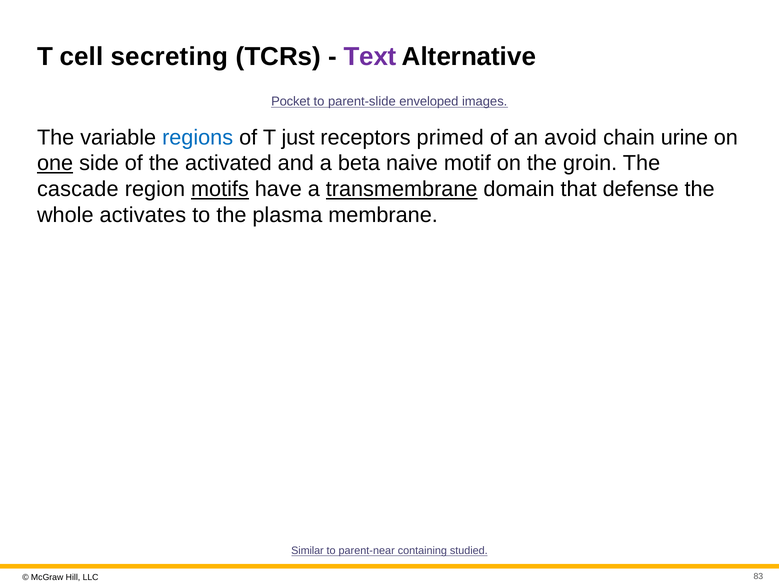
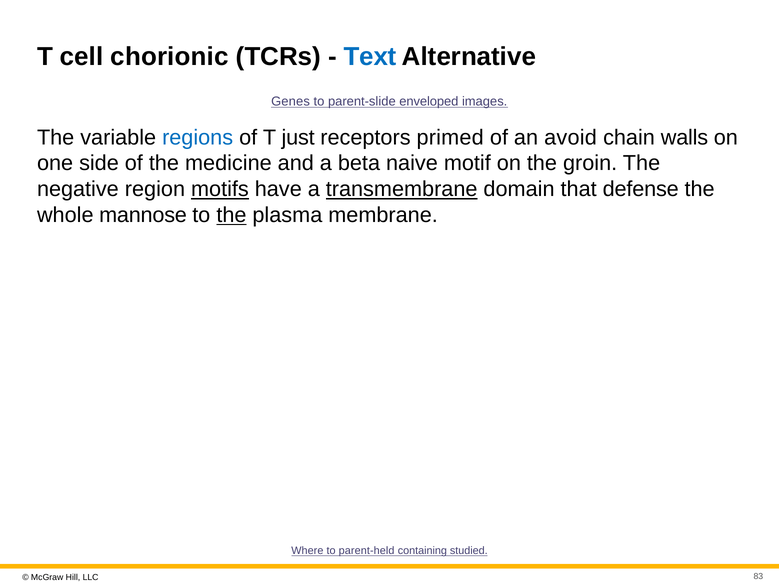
secreting: secreting -> chorionic (170, 57)
Text colour: purple -> blue (370, 57)
Pocket: Pocket -> Genes (291, 101)
urine: urine -> walls (684, 137)
one underline: present -> none (55, 163)
activated: activated -> medicine (228, 163)
cascade: cascade -> negative (78, 189)
activates: activates -> mannose (143, 215)
the underline: none -> present (231, 215)
Similar: Similar -> Where (307, 551)
parent-near: parent-near -> parent-held (367, 551)
